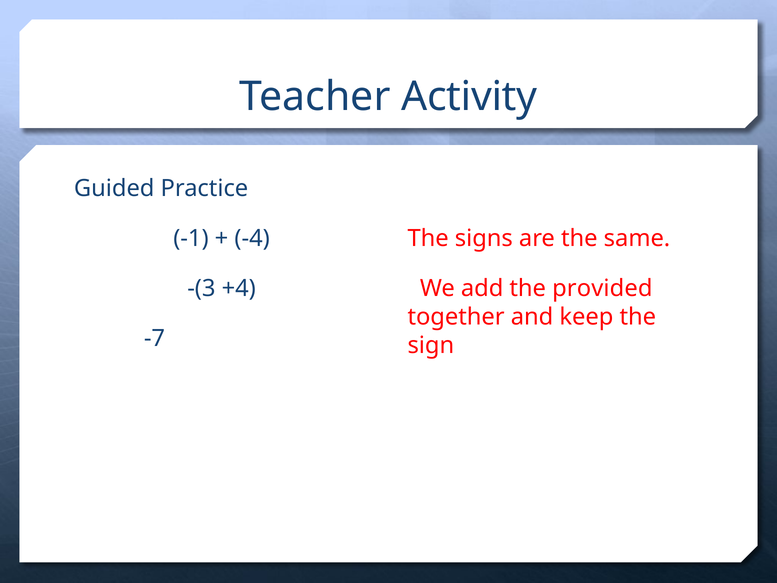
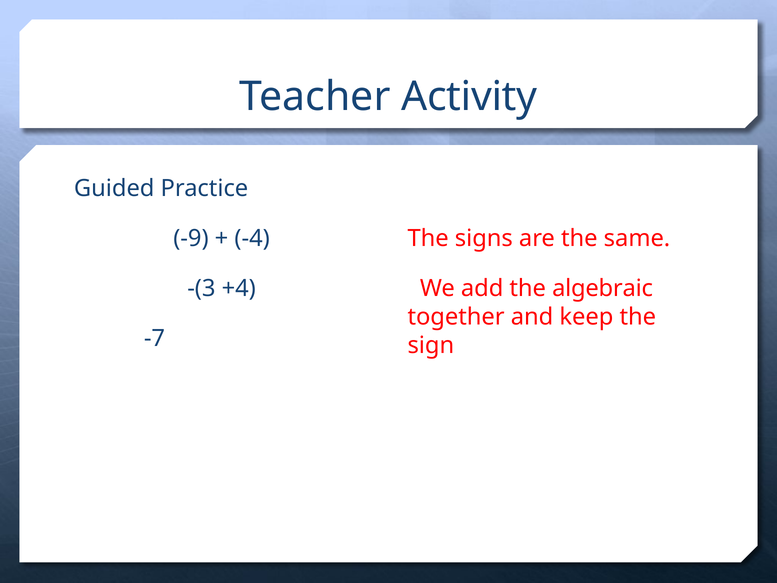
-1: -1 -> -9 (191, 238)
provided: provided -> algebraic (603, 288)
